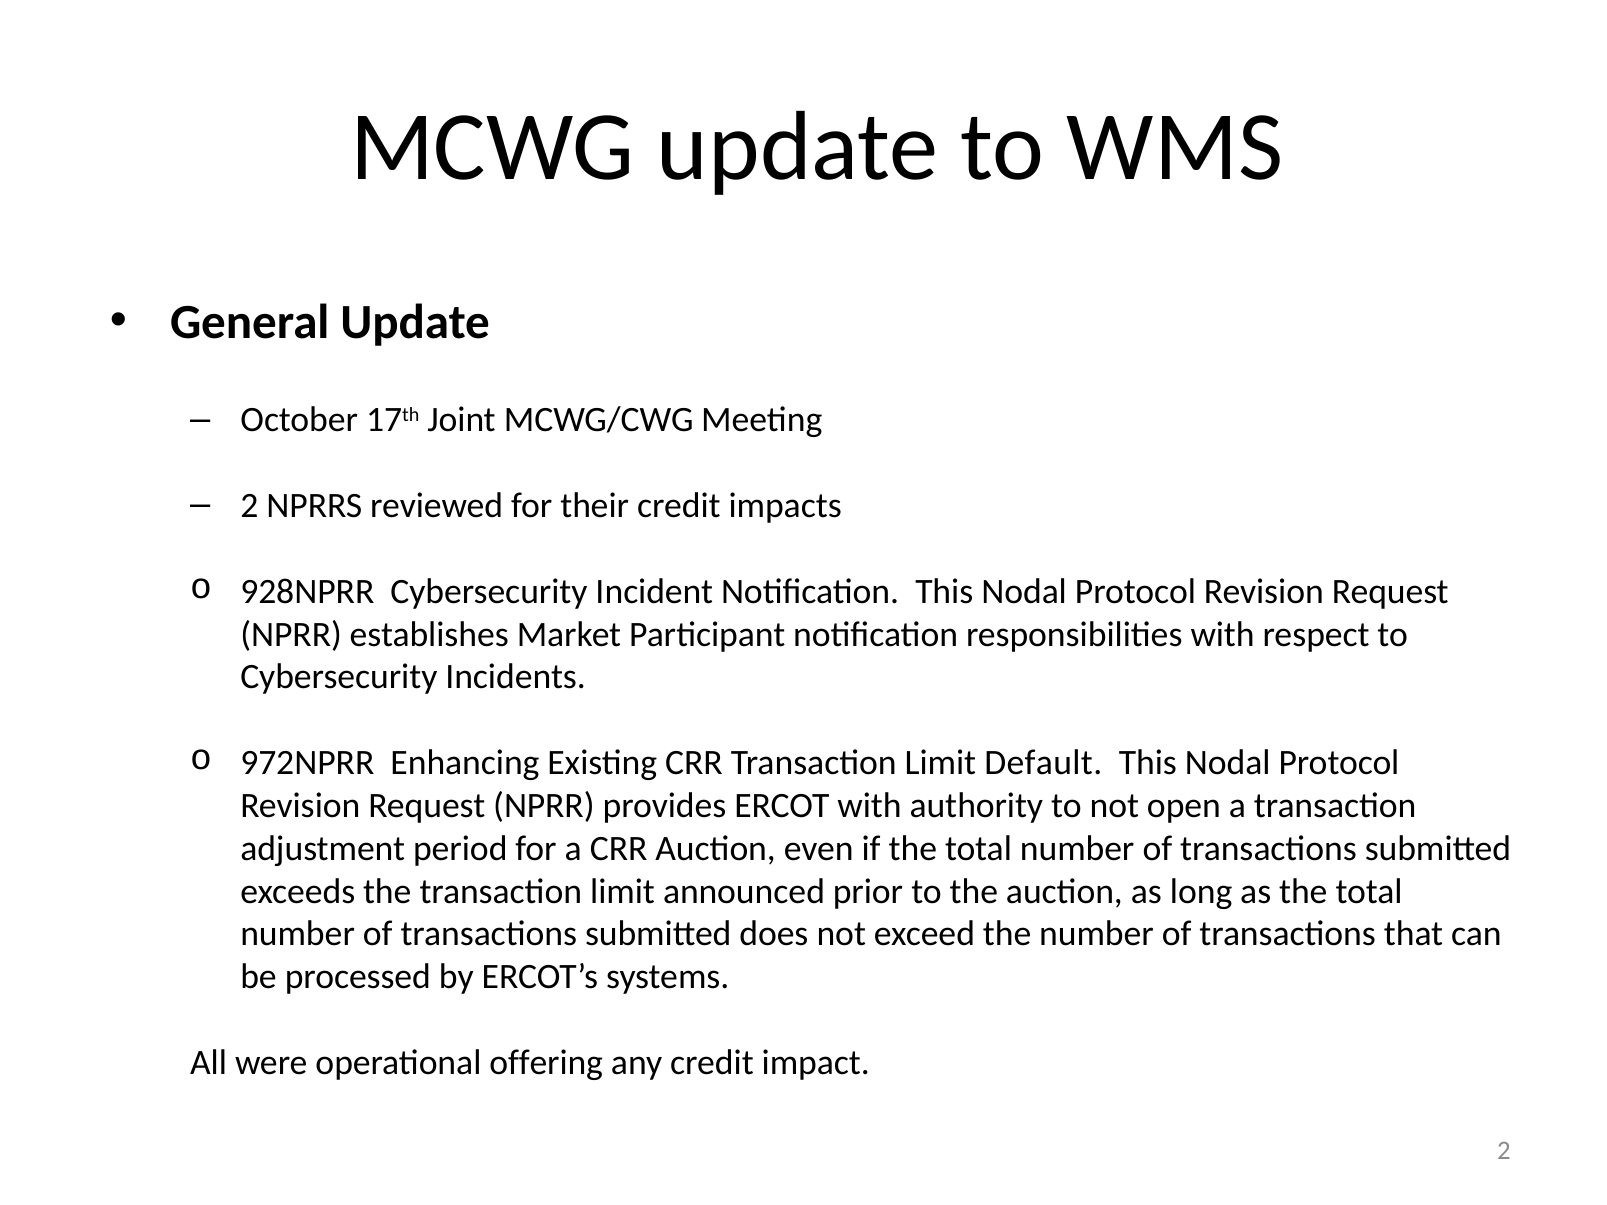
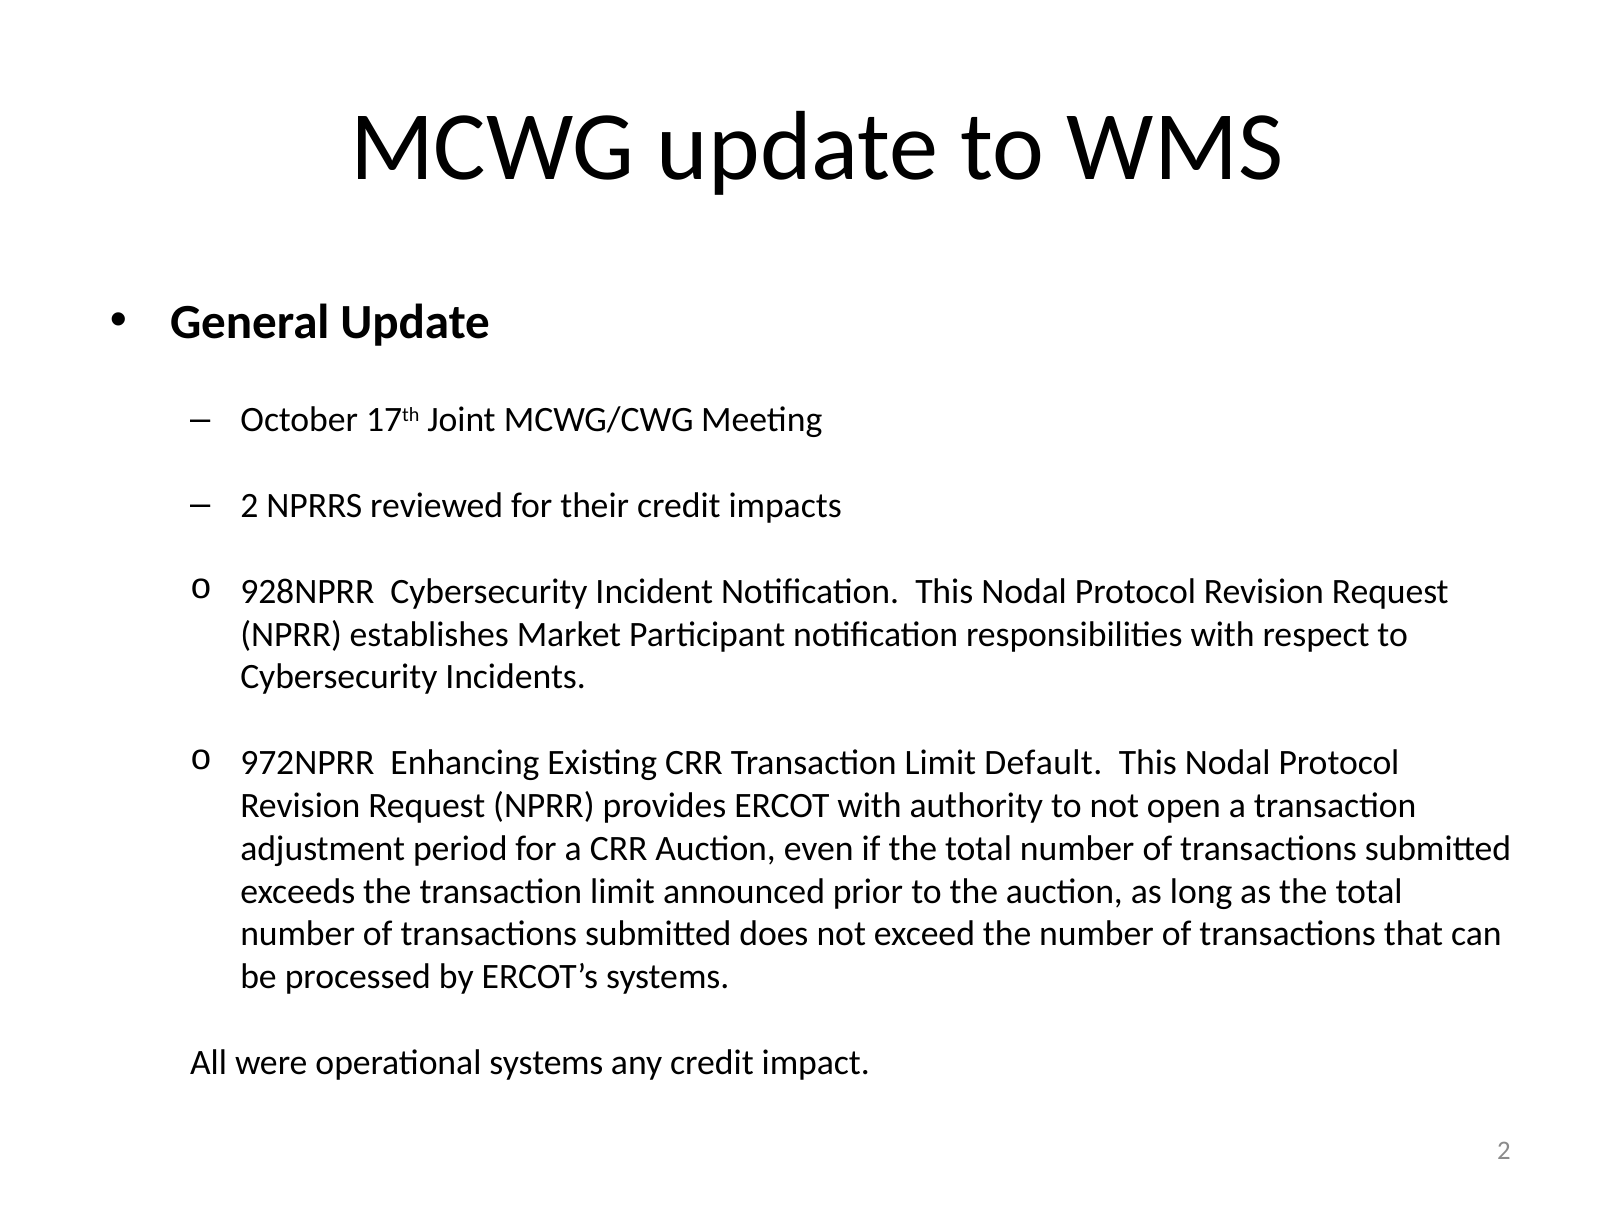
operational offering: offering -> systems (546, 1063)
